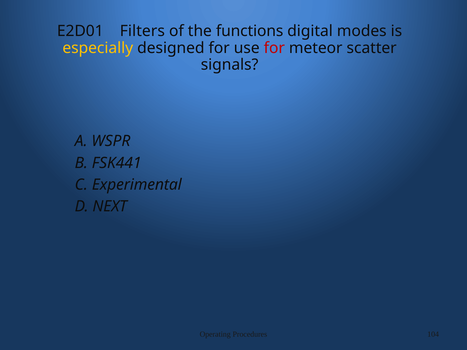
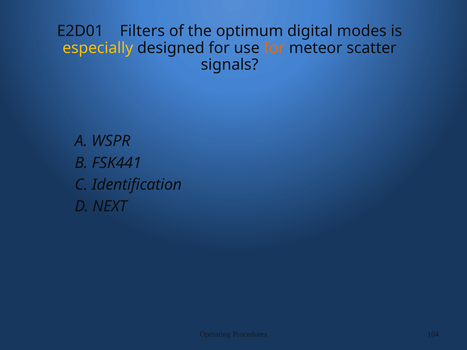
functions: functions -> optimum (250, 31)
for colour: red -> orange (274, 48)
Experimental: Experimental -> Identification (137, 185)
